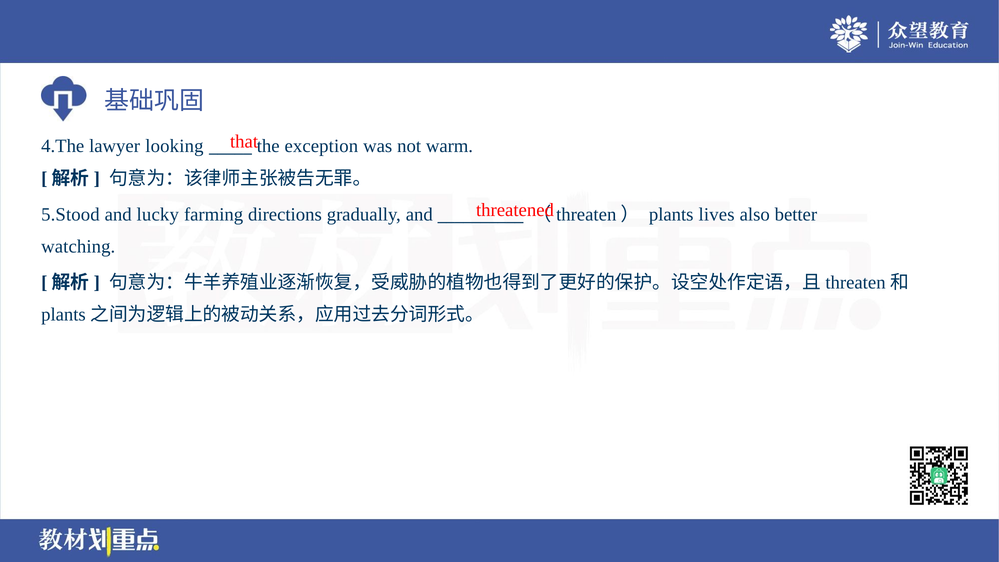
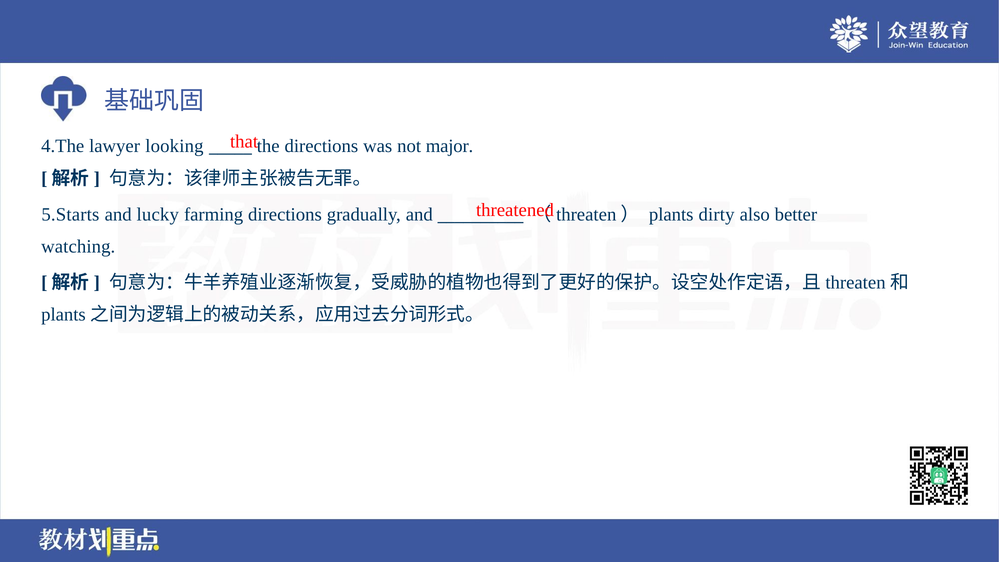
the exception: exception -> directions (321, 146)
warm: warm -> major (450, 146)
5.Stood: 5.Stood -> 5.Starts (70, 214)
lives: lives -> dirty (717, 214)
